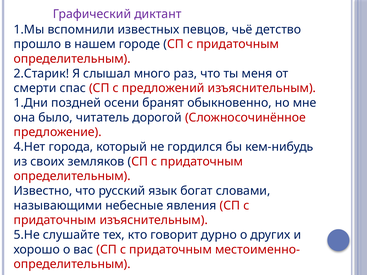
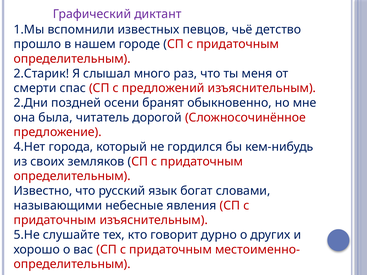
1.Дни: 1.Дни -> 2.Дни (31, 103)
было: было -> была (56, 118)
